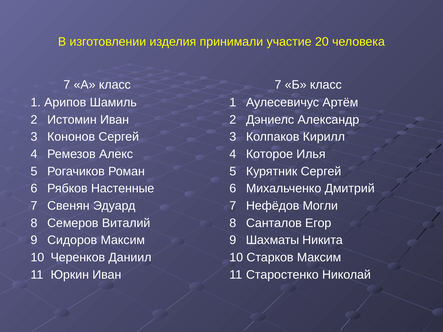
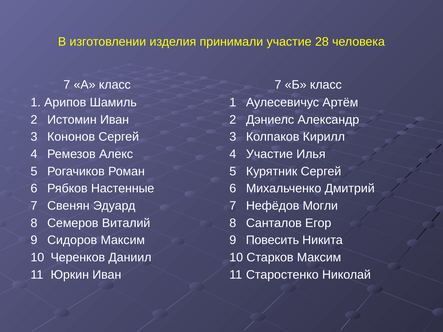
20: 20 -> 28 (322, 42)
4 Которое: Которое -> Участие (269, 154)
Шахматы: Шахматы -> Повесить (273, 240)
